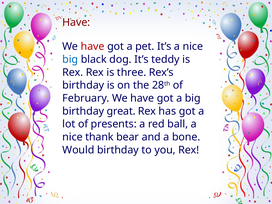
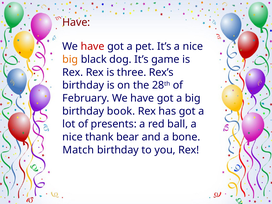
big colour: blue -> orange (70, 59)
teddy: teddy -> game (165, 59)
great: great -> book (121, 111)
Would: Would -> Match (78, 150)
